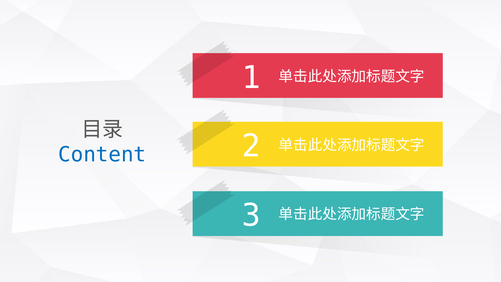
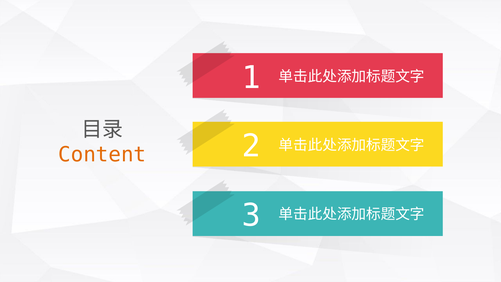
Content colour: blue -> orange (102, 155)
